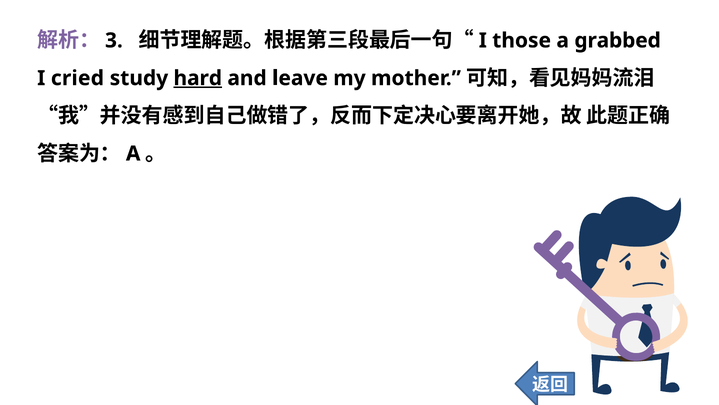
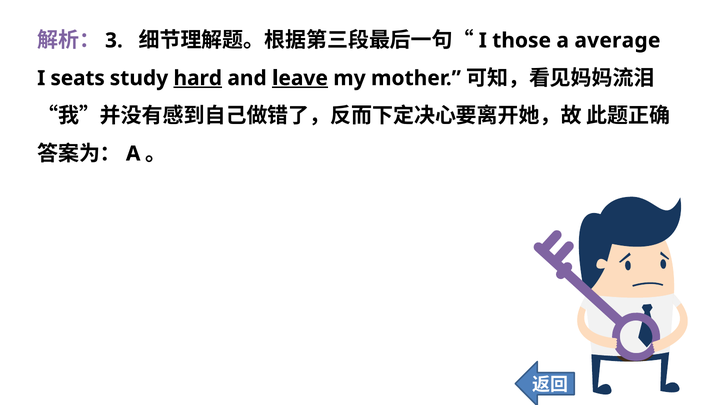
grabbed: grabbed -> average (617, 40)
cried: cried -> seats (78, 78)
leave underline: none -> present (300, 78)
